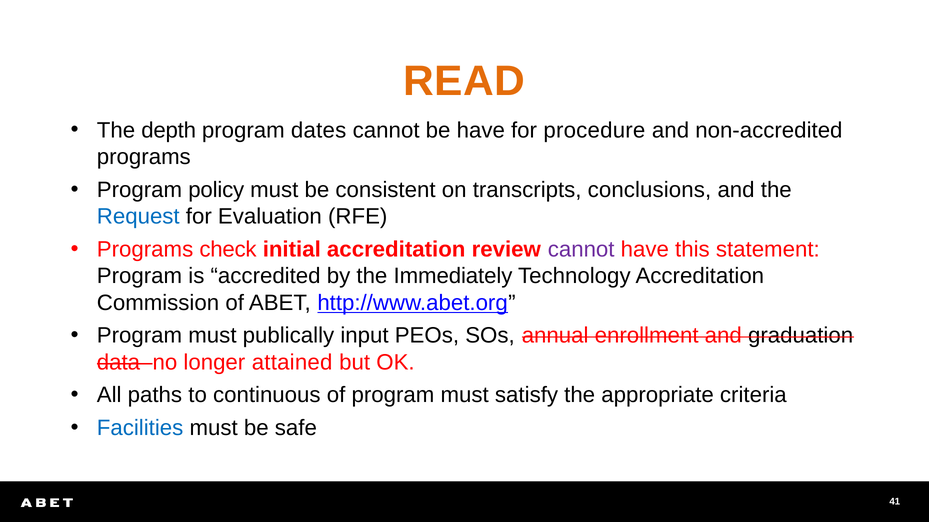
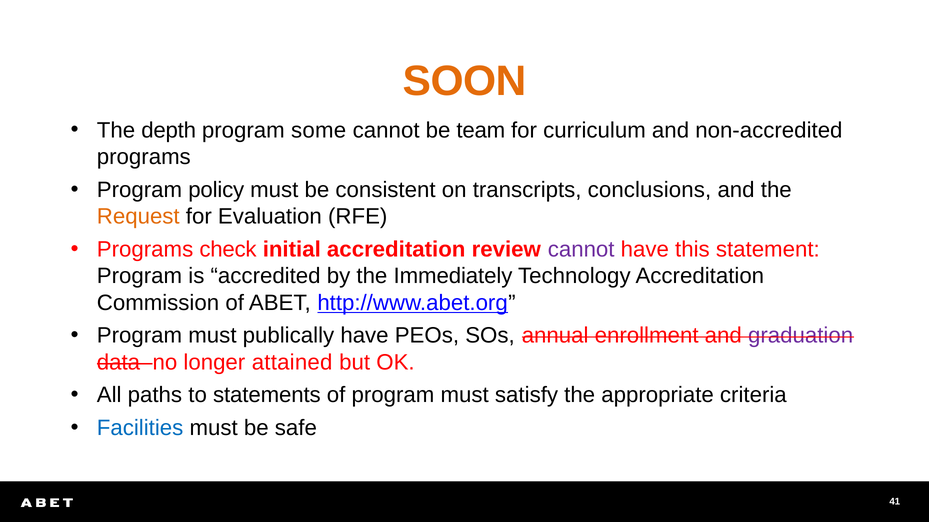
READ: READ -> SOON (465, 81)
dates: dates -> some (319, 130)
be have: have -> team (481, 130)
procedure: procedure -> curriculum (594, 130)
Request colour: blue -> orange (138, 217)
publically input: input -> have (364, 336)
graduation colour: black -> purple (801, 336)
continuous: continuous -> statements (267, 395)
